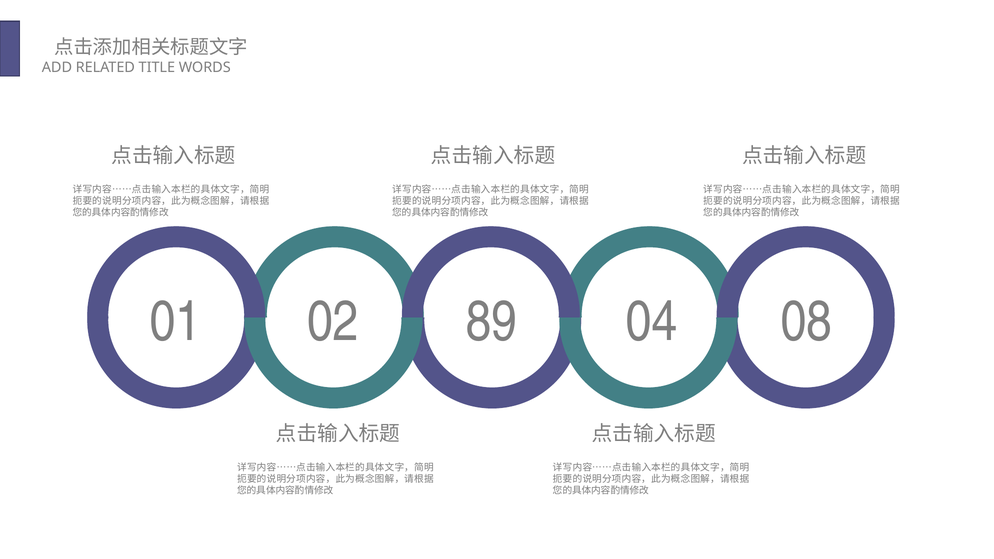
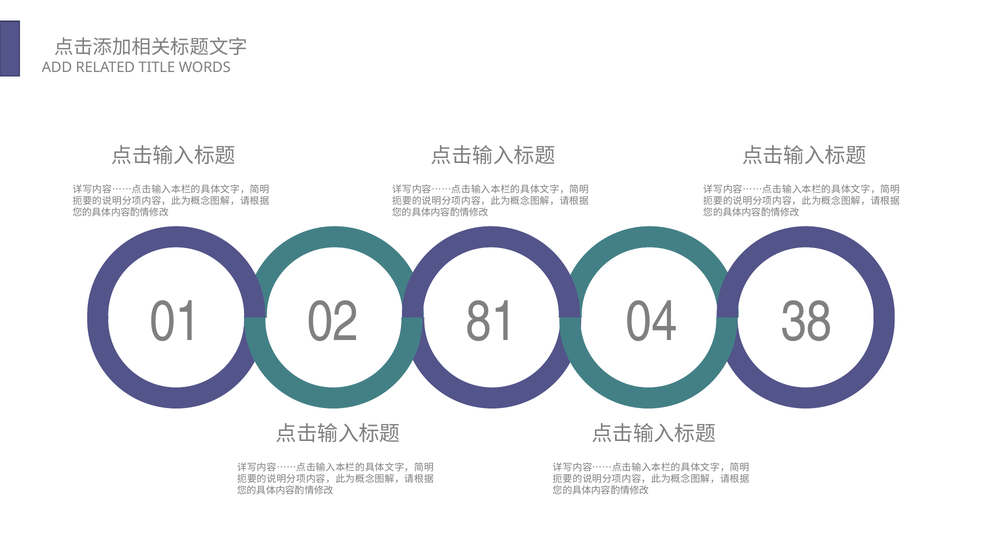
89: 89 -> 81 (492, 322)
08: 08 -> 38 (806, 322)
